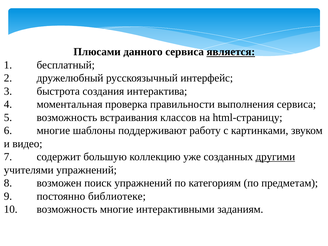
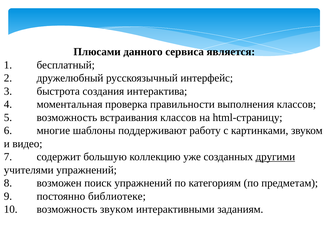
является underline: present -> none (231, 52)
выполнения сервиса: сервиса -> классов (296, 104)
возможность многие: многие -> звуком (117, 209)
